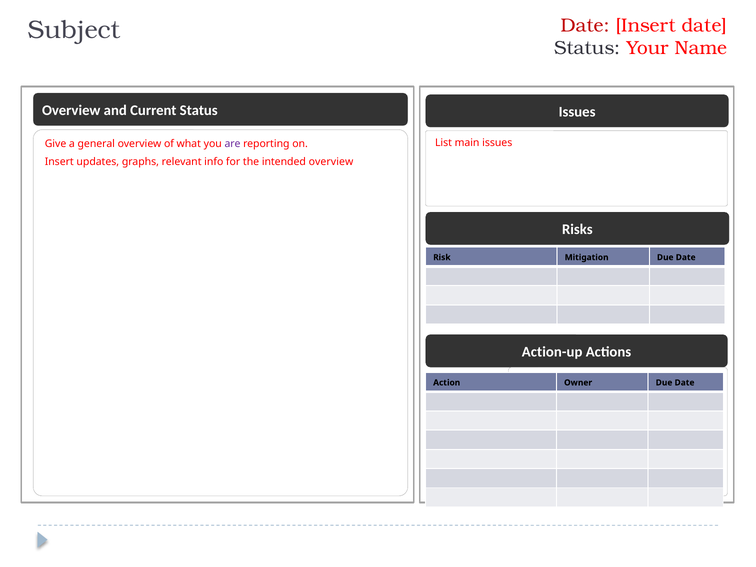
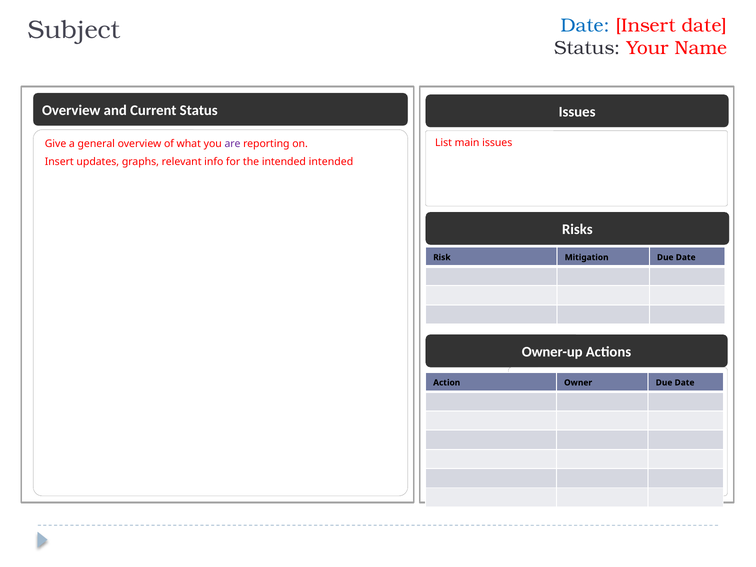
Date colour: red -> blue (585, 25)
intended overview: overview -> intended (331, 162)
Action-up: Action-up -> Owner-up (552, 352)
